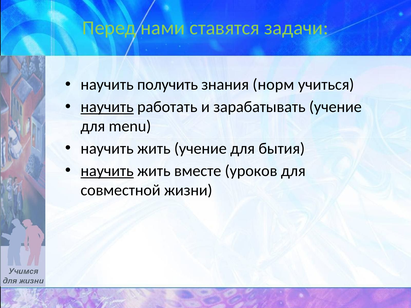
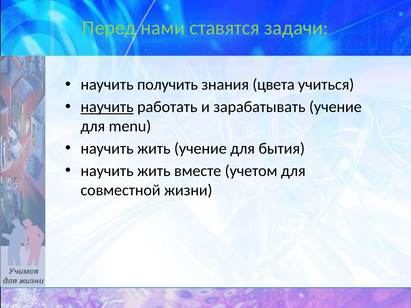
норм: норм -> цвета (274, 85)
научить underline: present -> none (107, 171)
уроков: уроков -> учетом (251, 171)
